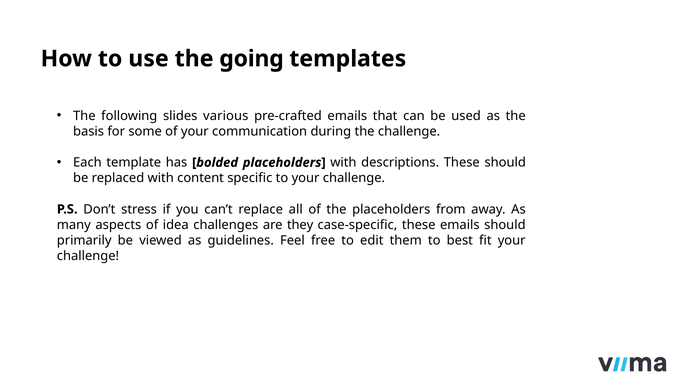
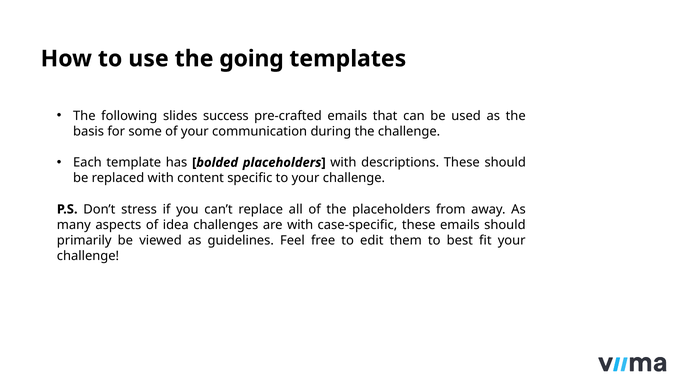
various: various -> success (226, 116)
are they: they -> with (300, 225)
